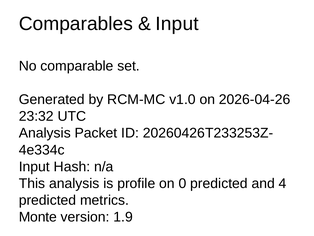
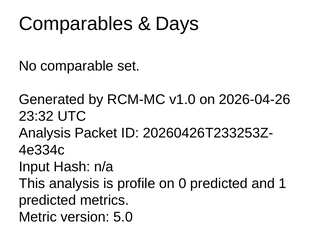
Input: Input -> Days (177, 24)
4: 4 -> 1 (283, 183)
Monte: Monte -> Metric (38, 217)
1.9: 1.9 -> 5.0 (123, 217)
